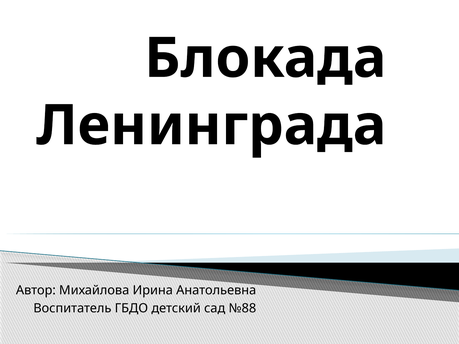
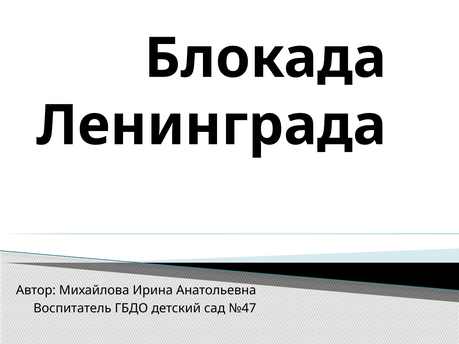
№88: №88 -> №47 (242, 308)
